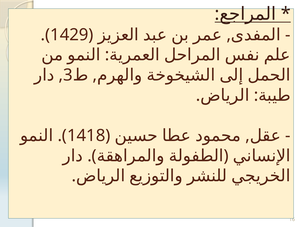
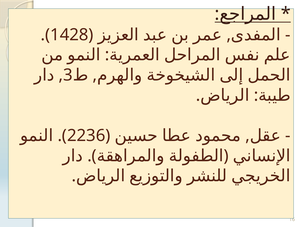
1429: 1429 -> 1428 (69, 35)
1418: 1418 -> 2236 (86, 135)
